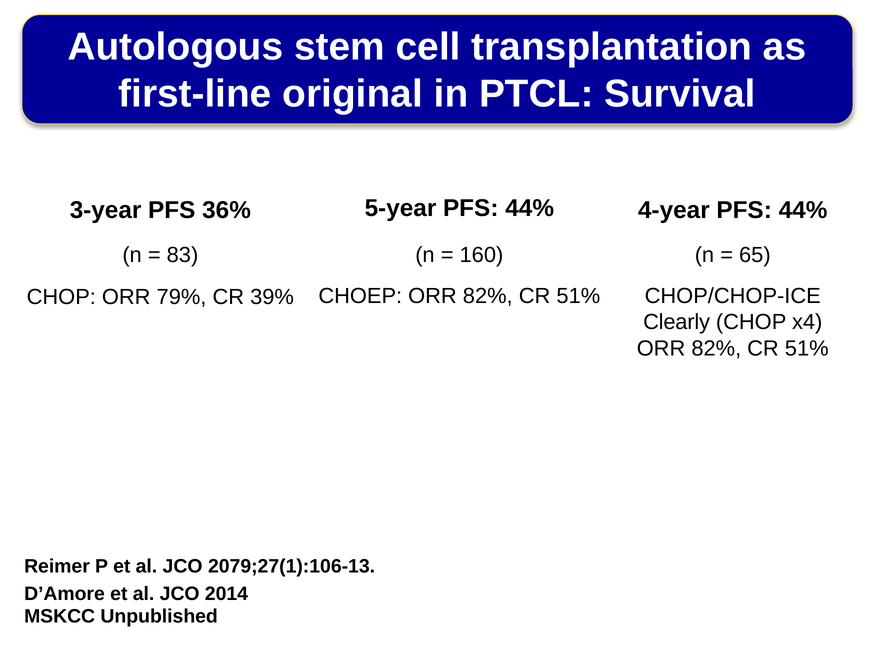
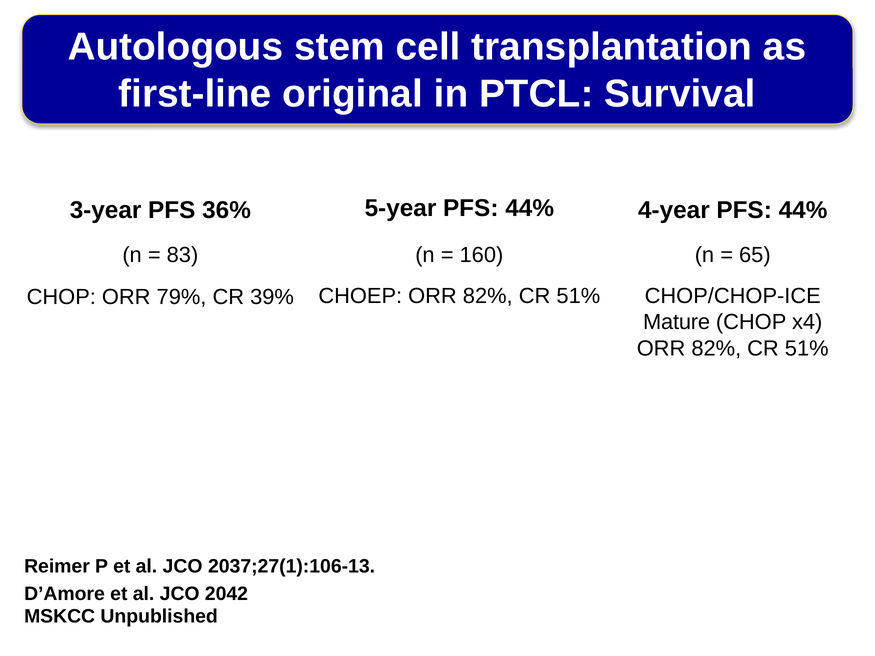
Clearly: Clearly -> Mature (677, 322)
2079;27(1):106-13: 2079;27(1):106-13 -> 2037;27(1):106-13 (292, 567)
2014: 2014 -> 2042 (226, 594)
